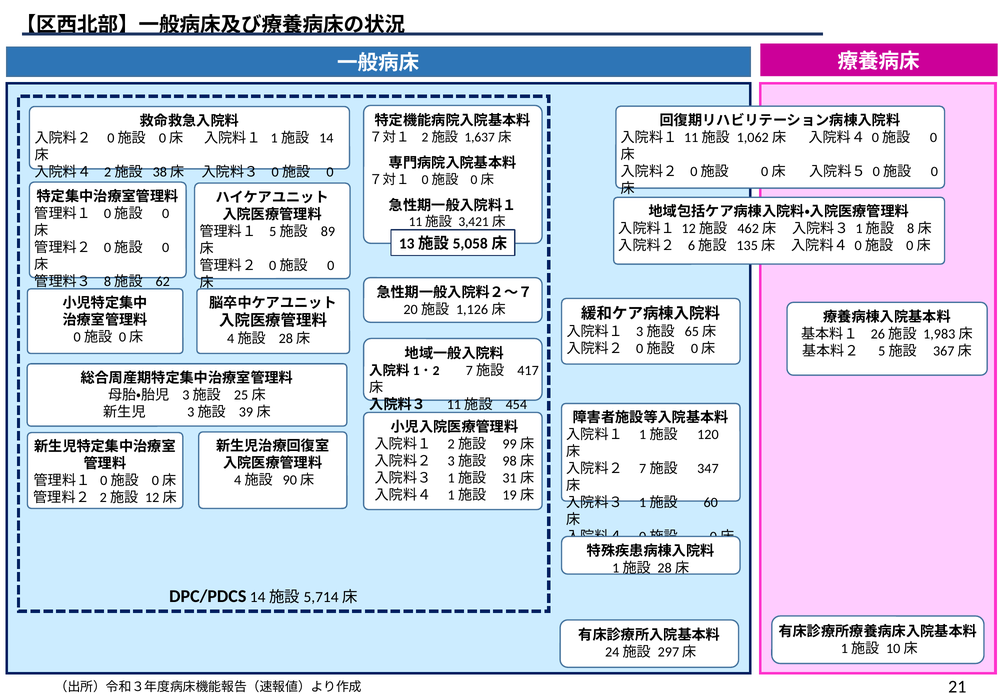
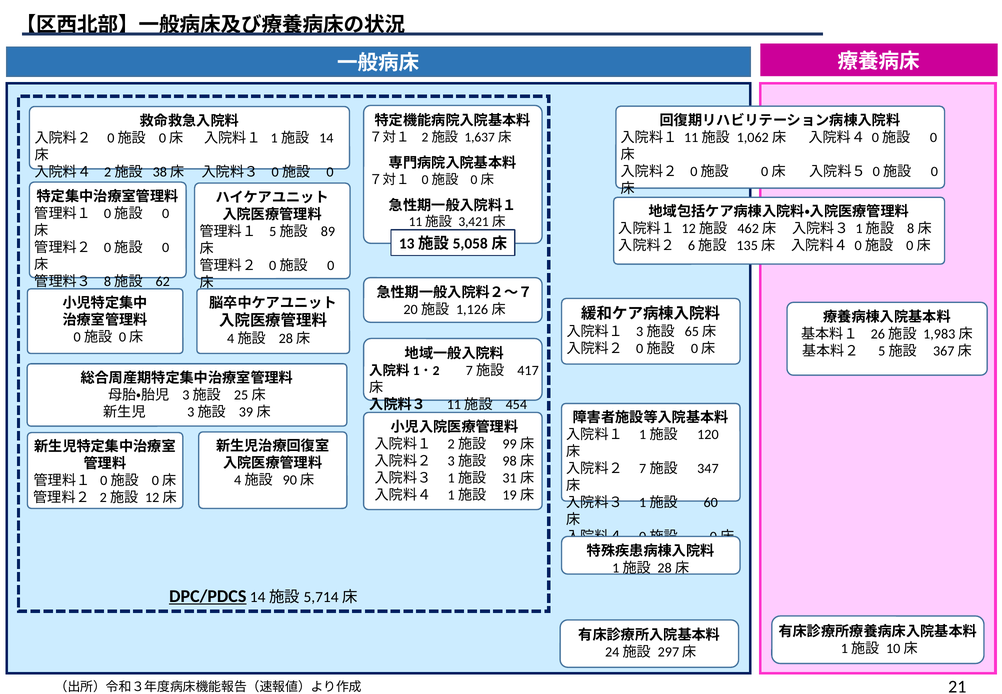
DPC/PDCS underline: none -> present (208, 596)
